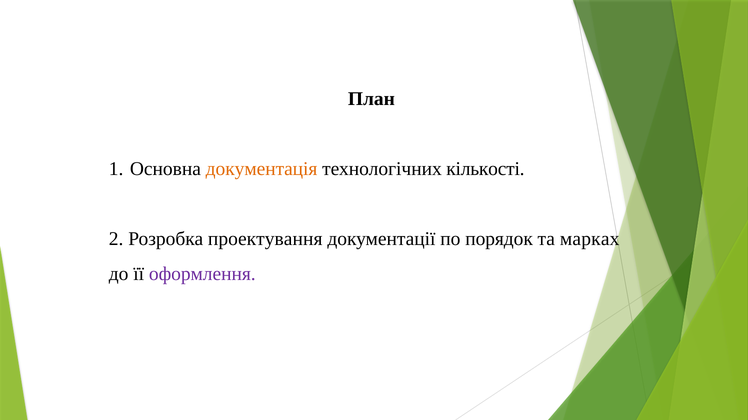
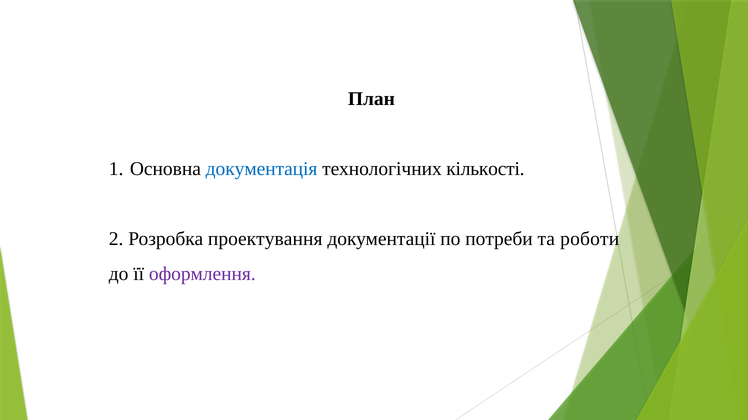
документація colour: orange -> blue (262, 169)
порядок: порядок -> потреби (499, 239)
марках: марках -> роботи (590, 239)
